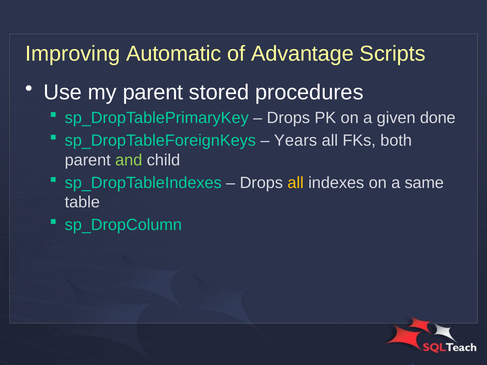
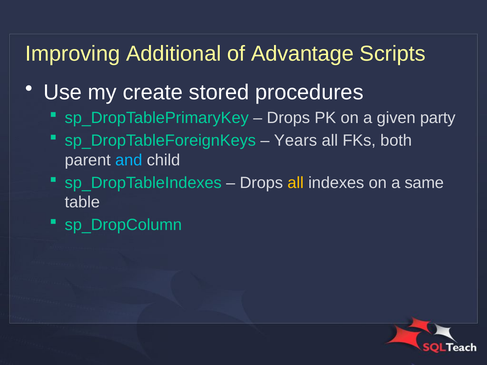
Automatic: Automatic -> Additional (174, 54)
my parent: parent -> create (153, 92)
done: done -> party (438, 118)
and colour: light green -> light blue (129, 160)
